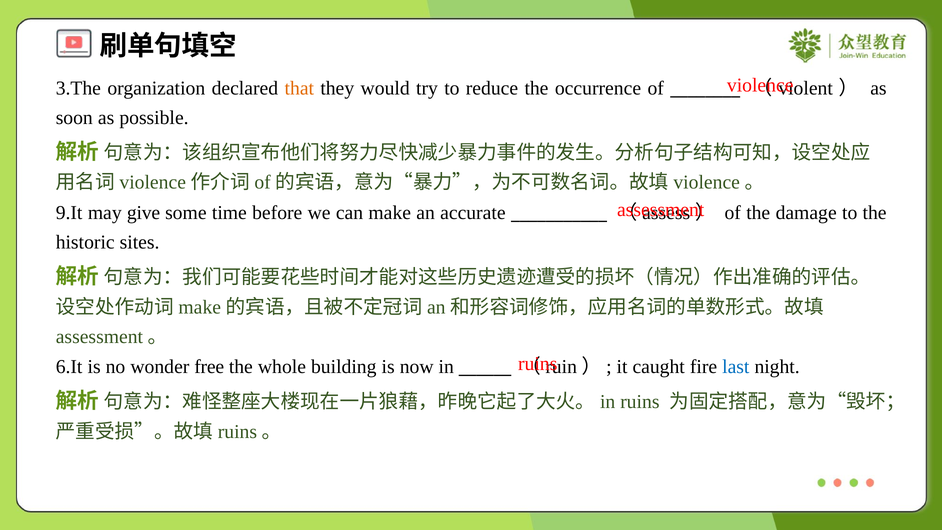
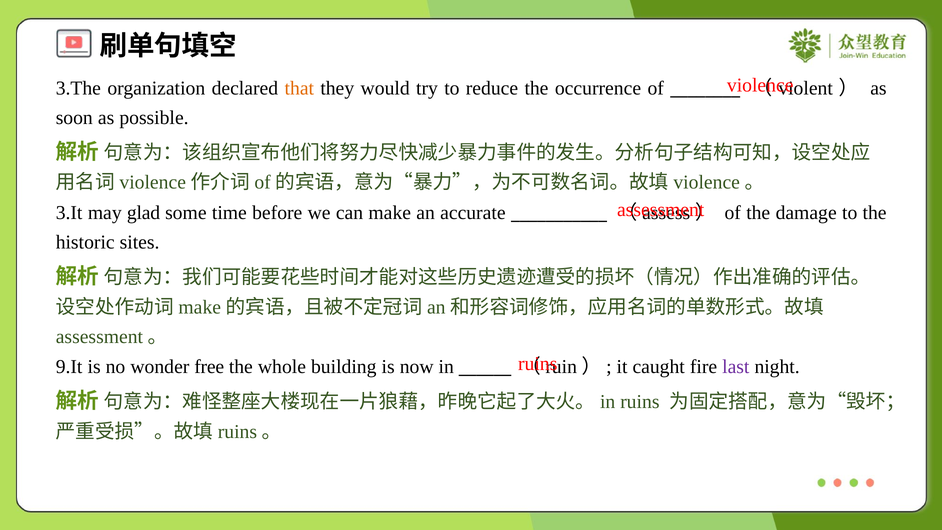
9.It: 9.It -> 3.It (69, 213)
give: give -> glad (144, 213)
6.It: 6.It -> 9.It (69, 367)
last colour: blue -> purple (736, 367)
